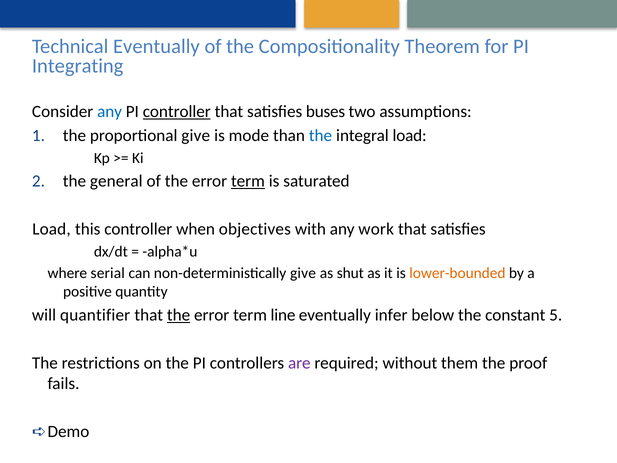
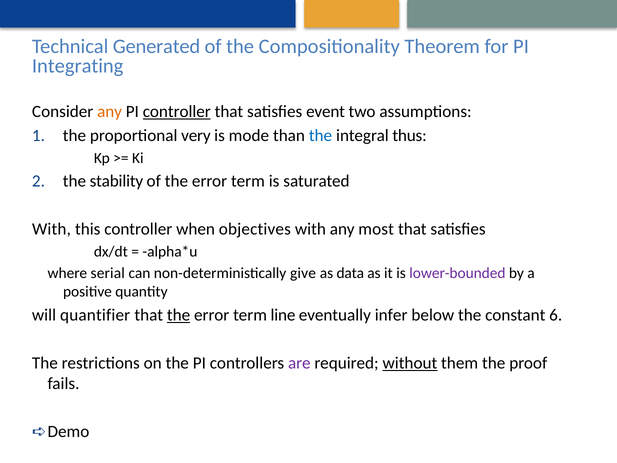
Technical Eventually: Eventually -> Generated (157, 46)
any colour: blue -> orange (110, 112)
buses: buses -> event (326, 112)
proportional give: give -> very (196, 136)
integral load: load -> thus (410, 136)
general: general -> stability (116, 181)
term underline: present -> none (248, 181)
Load: Load -> With (51, 229)
work: work -> most (376, 229)
shut: shut -> data (350, 273)
lower-bounded colour: orange -> purple (457, 273)
5: 5 -> 6 (556, 315)
without underline: none -> present (410, 363)
